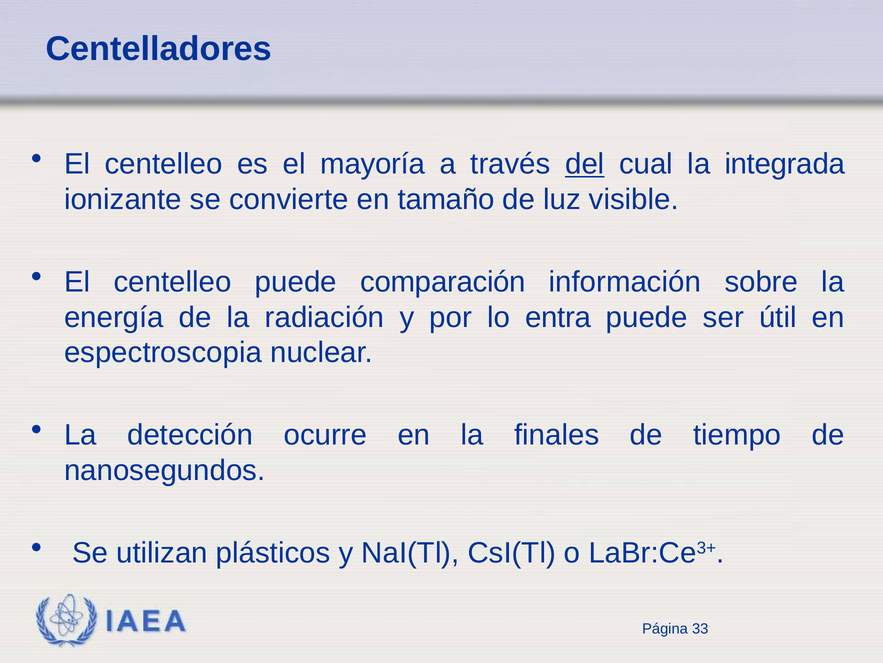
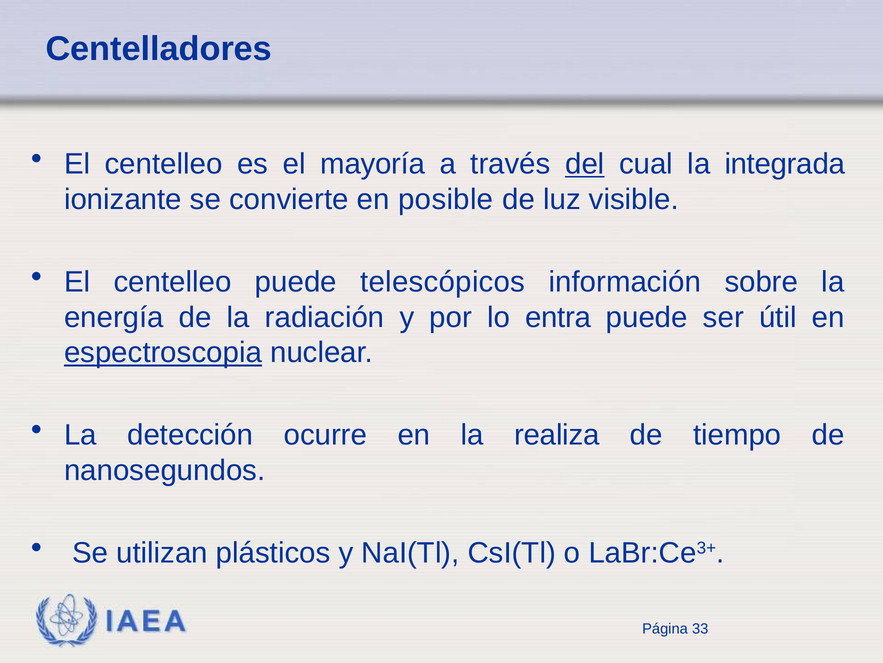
tamaño: tamaño -> posible (446, 199)
comparación: comparación -> telescópicos (443, 282)
espectroscopia underline: none -> present (163, 352)
finales: finales -> realiza (557, 435)
